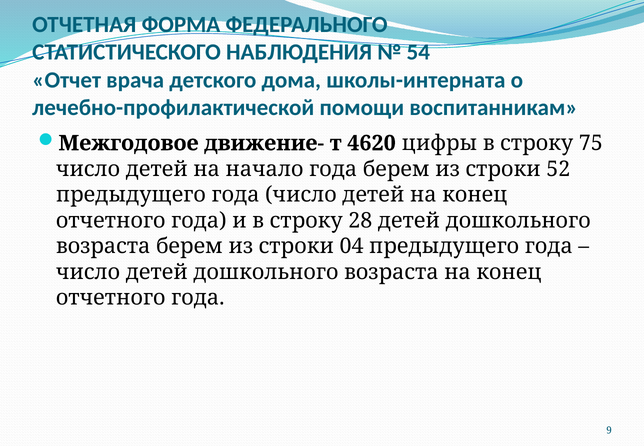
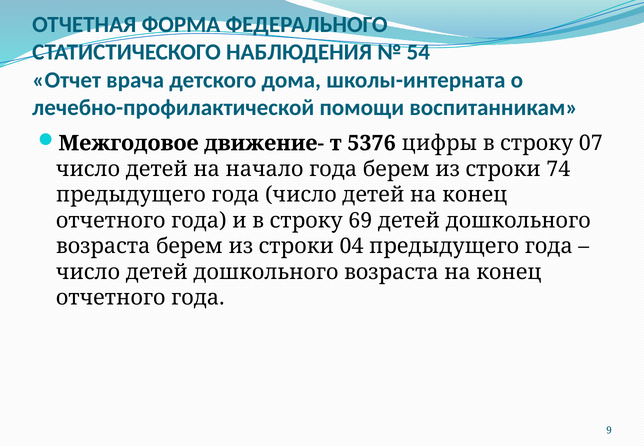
4620: 4620 -> 5376 (371, 143)
75: 75 -> 07 (591, 143)
52: 52 -> 74 (558, 169)
28: 28 -> 69 (360, 220)
